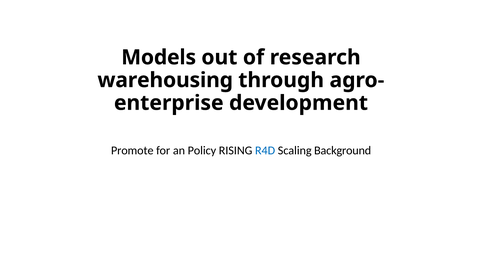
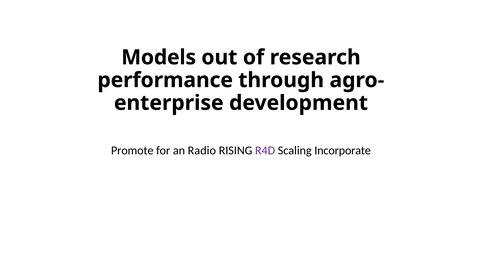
warehousing: warehousing -> performance (165, 80)
Policy: Policy -> Radio (202, 151)
R4D colour: blue -> purple (265, 151)
Background: Background -> Incorporate (343, 151)
